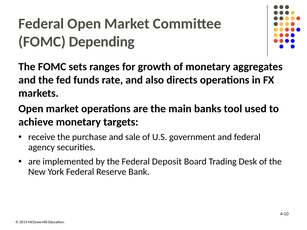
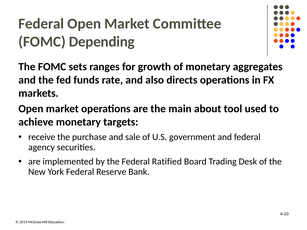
banks: banks -> about (208, 109)
Deposit: Deposit -> Ratified (167, 162)
